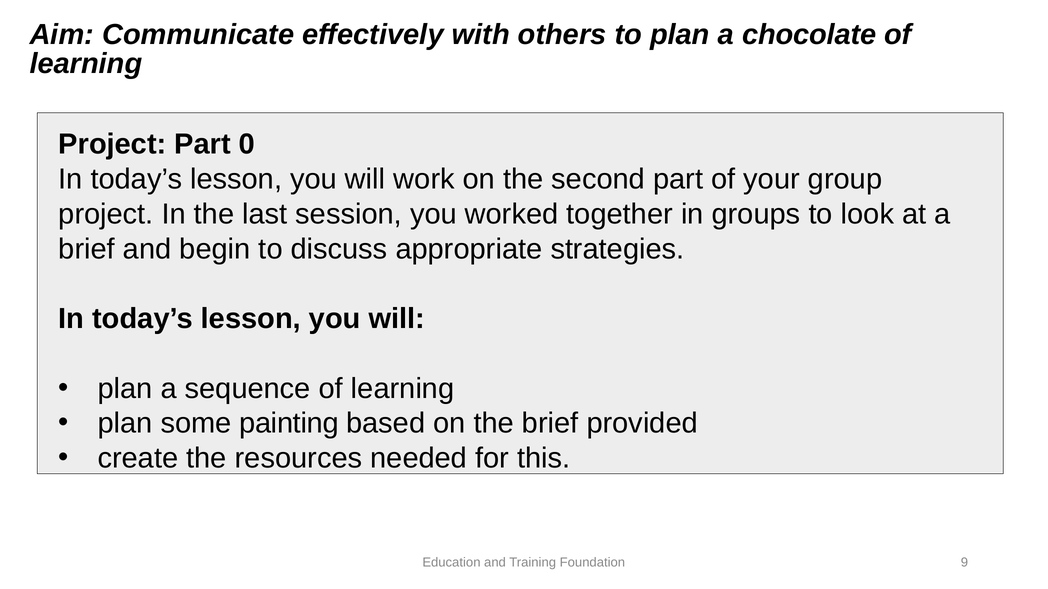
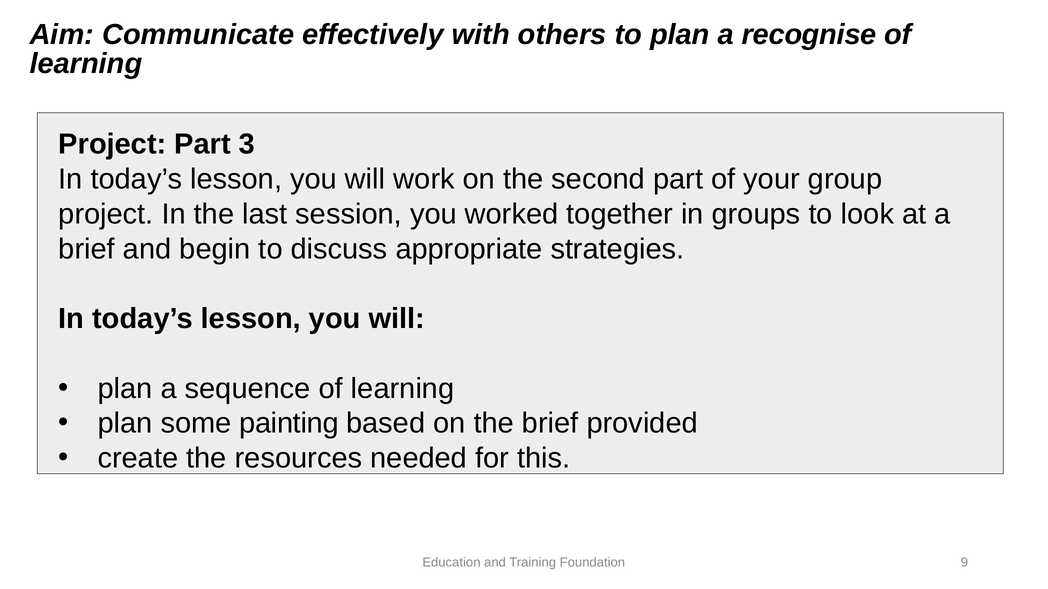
chocolate: chocolate -> recognise (809, 35)
0: 0 -> 3 (247, 145)
